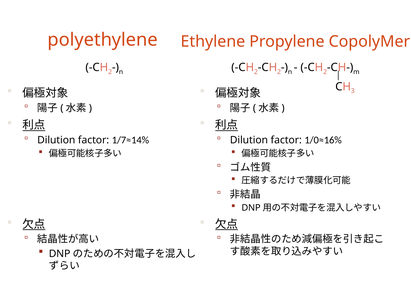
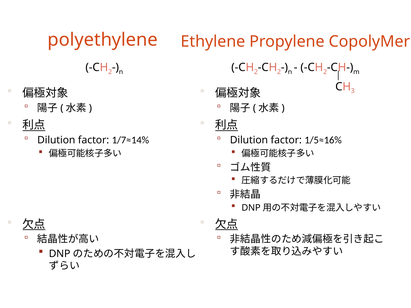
1/0≈16%: 1/0≈16% -> 1/5≈16% (323, 140)
